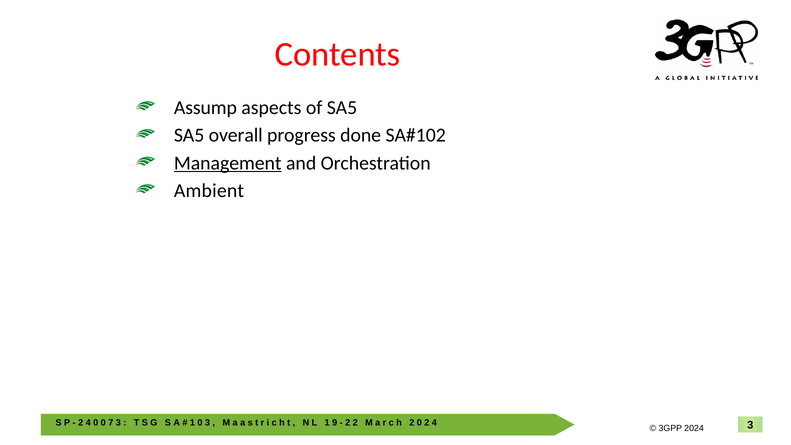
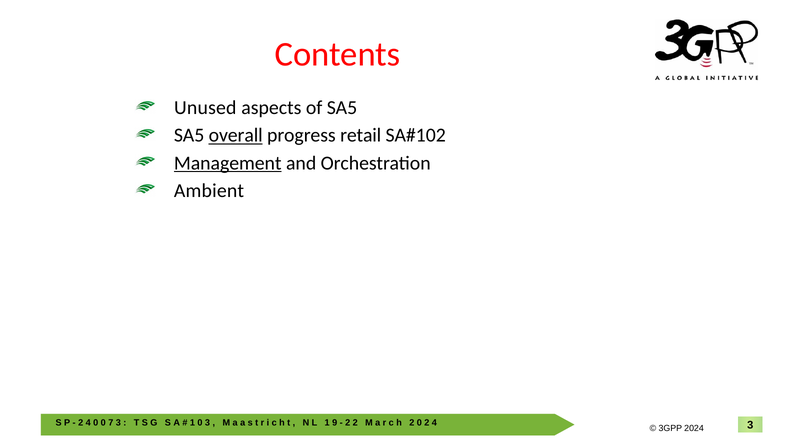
Assump: Assump -> Unused (205, 108)
overall underline: none -> present (236, 135)
done: done -> retail (361, 135)
